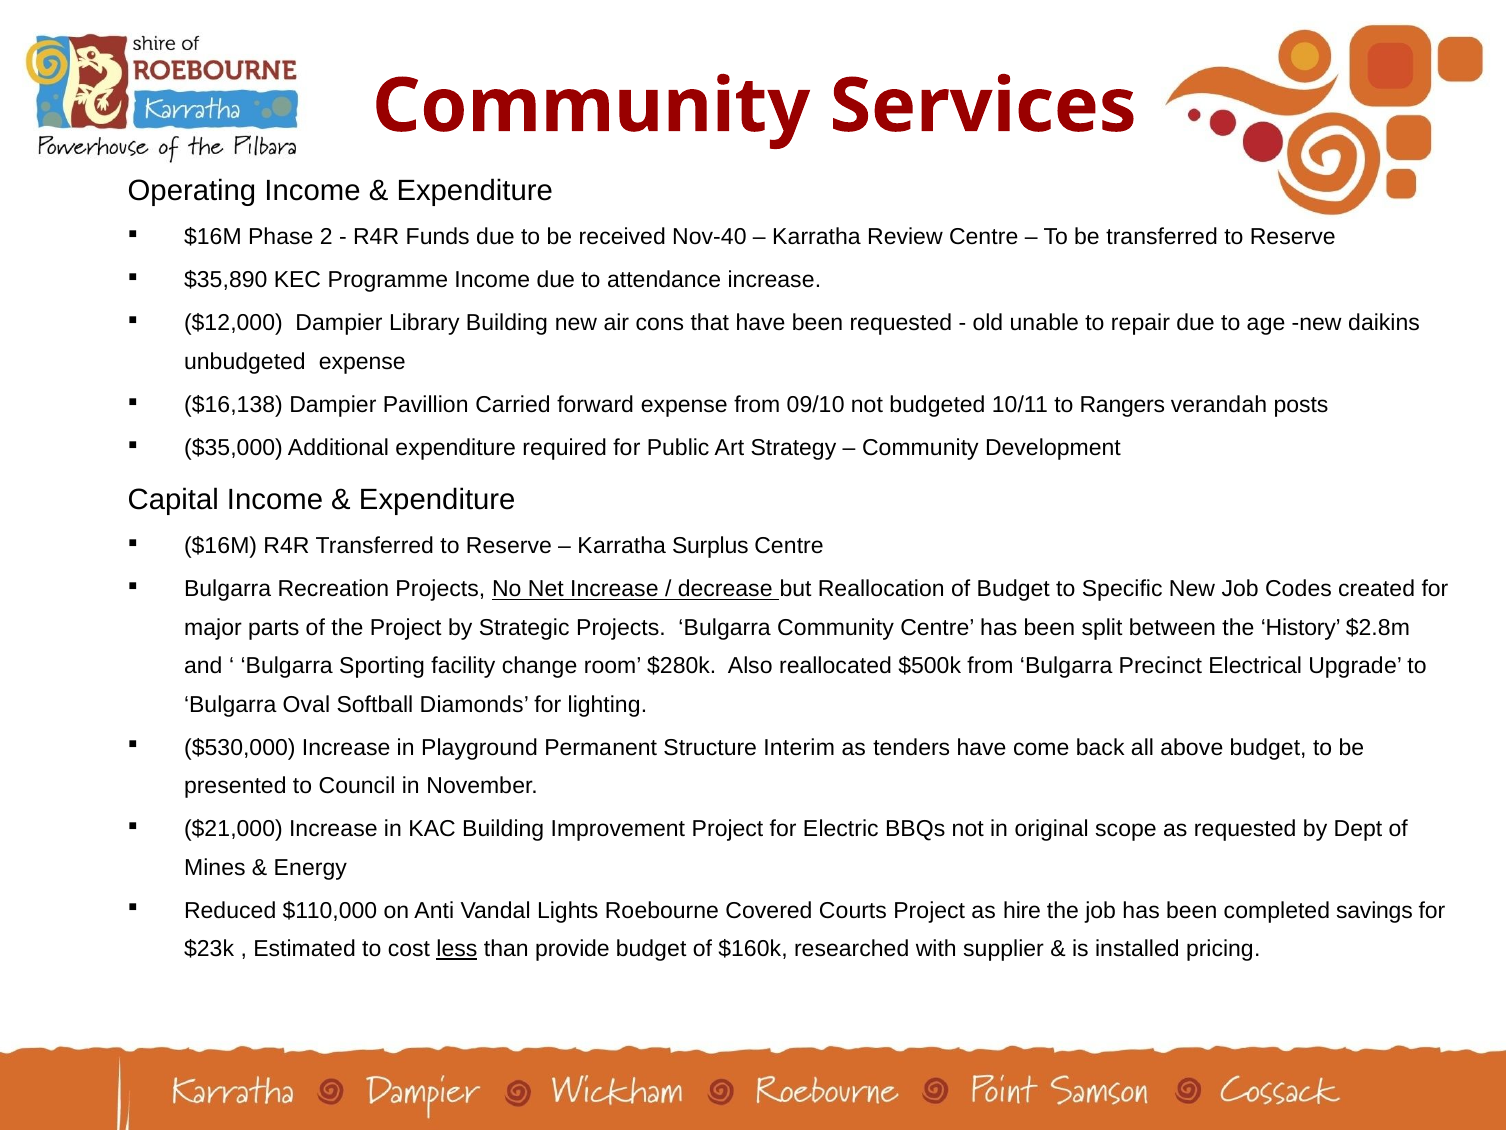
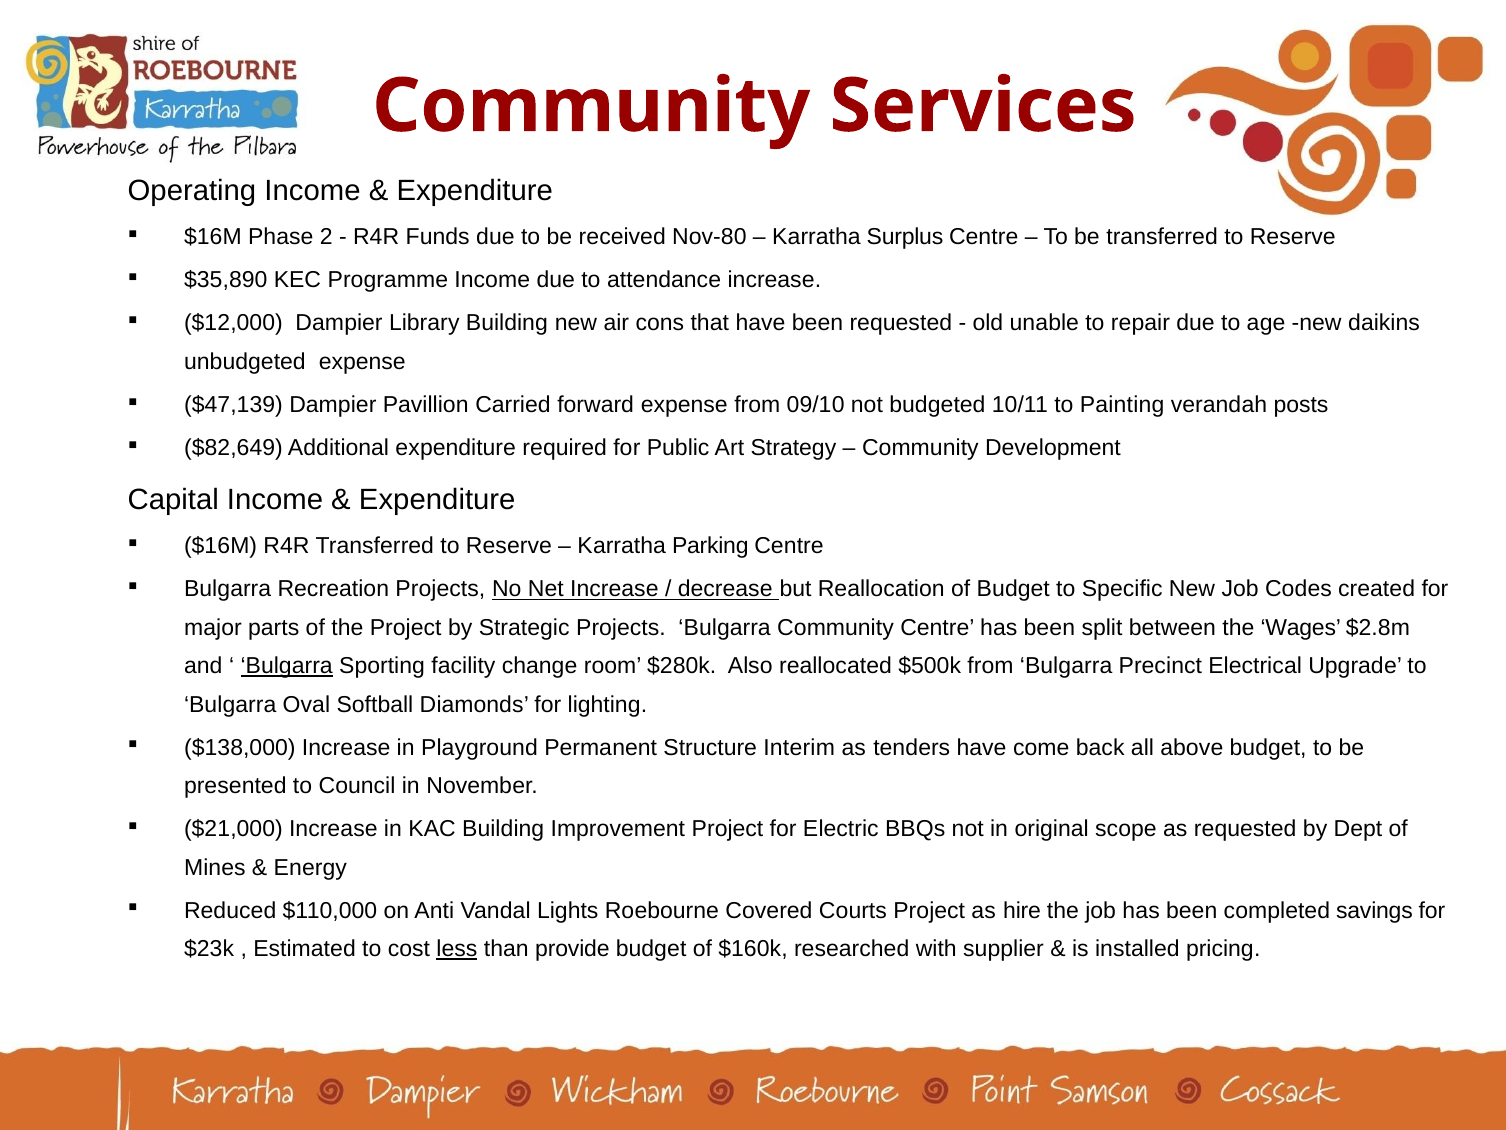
Nov-40: Nov-40 -> Nov-80 (709, 237)
Review: Review -> Surplus (905, 237)
$16,138: $16,138 -> $47,139 (233, 405)
Rangers: Rangers -> Painting (1122, 405)
$35,000: $35,000 -> $82,649 (233, 448)
Surplus: Surplus -> Parking (710, 546)
History: History -> Wages (1301, 627)
Bulgarra underline: none -> present (287, 666)
$530,000: $530,000 -> $138,000 (240, 747)
